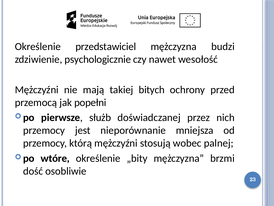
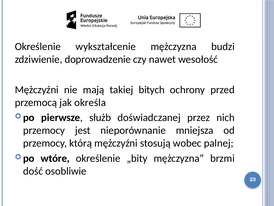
przedstawiciel: przedstawiciel -> wykształcenie (106, 47)
psychologicznie: psychologicznie -> doprowadzenie (98, 59)
popełni: popełni -> określa (90, 102)
